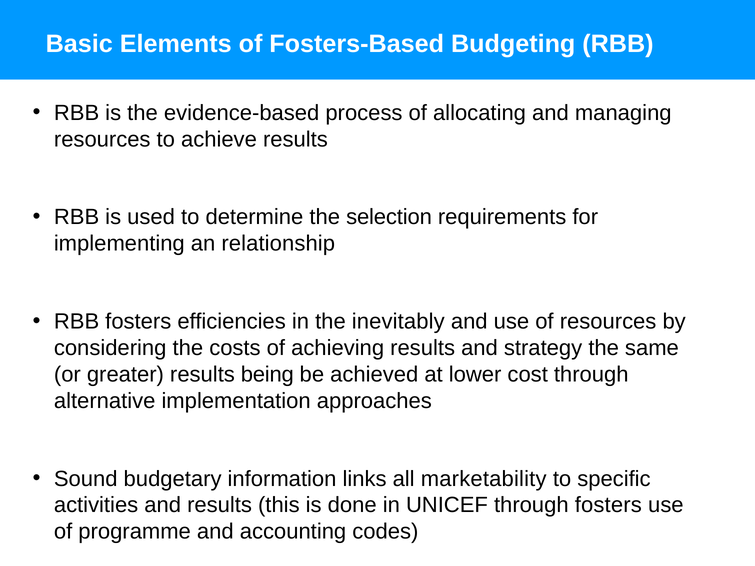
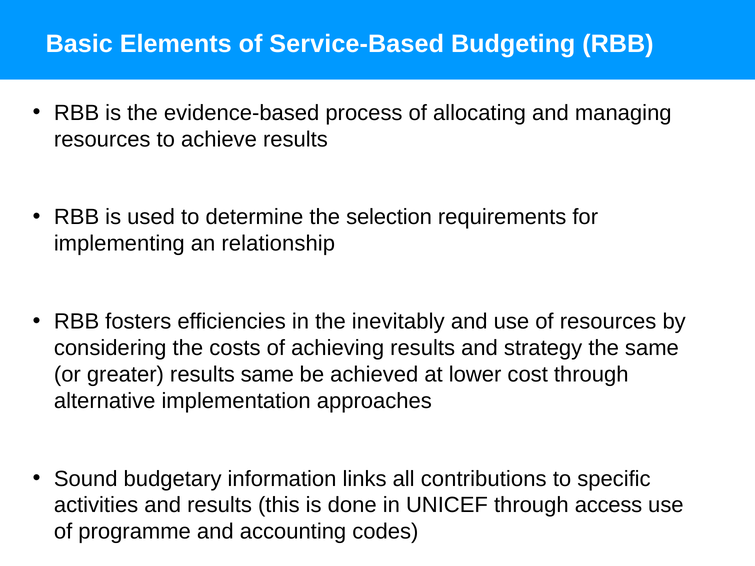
Fosters-Based: Fosters-Based -> Service-Based (357, 44)
results being: being -> same (267, 375)
marketability: marketability -> contributions (484, 479)
through fosters: fosters -> access (608, 505)
